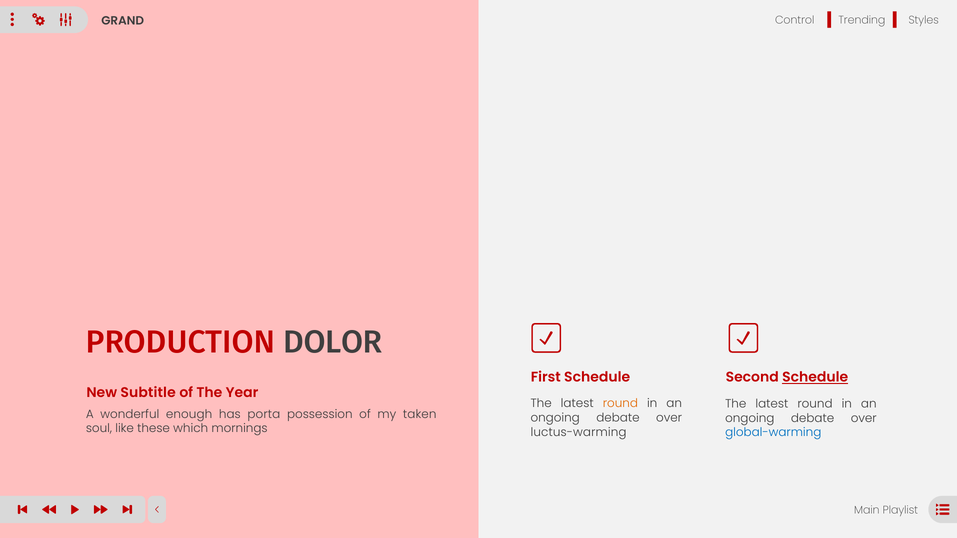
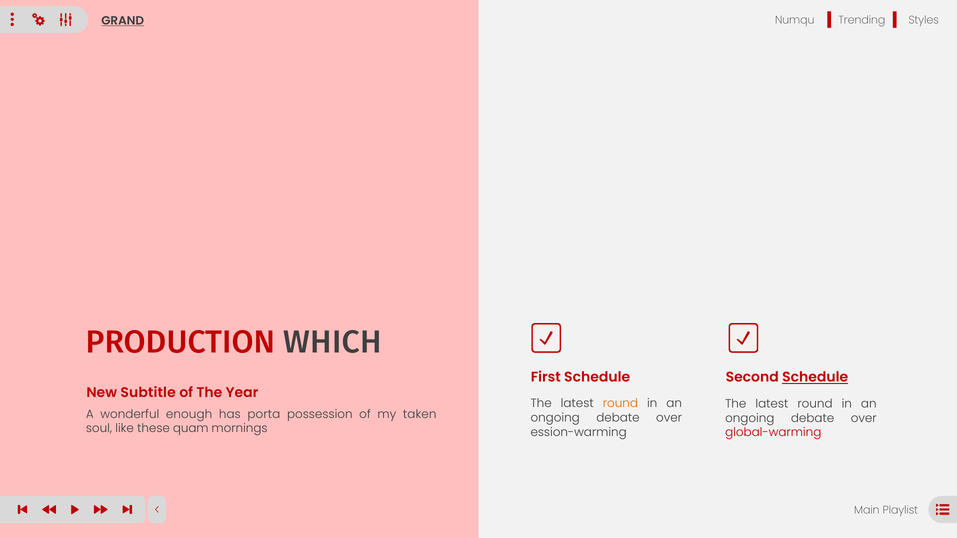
Control: Control -> Numqu (795, 20)
GRAND underline: none -> present (123, 21)
DOLOR: DOLOR -> WHICH (333, 342)
which: which -> quam (191, 429)
luctus-warming: luctus-warming -> ession-warming (579, 432)
global-warming colour: blue -> red (773, 433)
